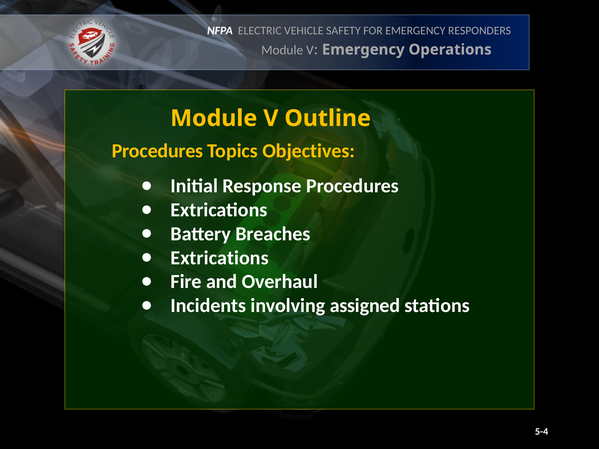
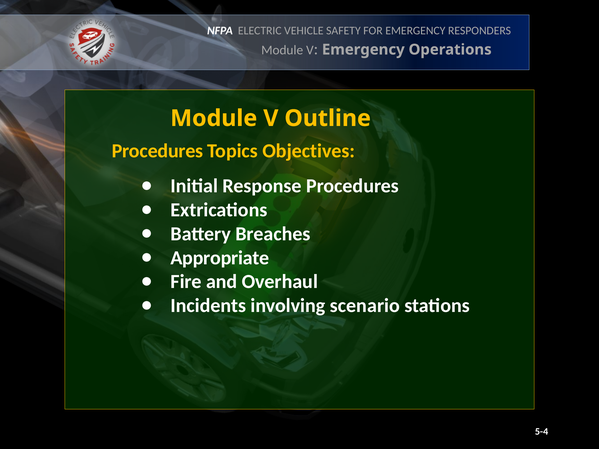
Extrications: Extrications -> Appropriate (220, 258)
assigned: assigned -> scenario (365, 306)
